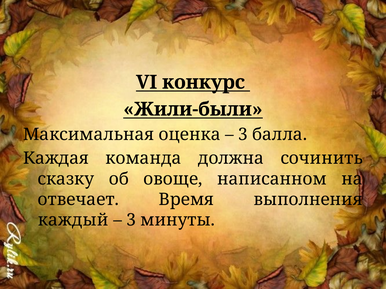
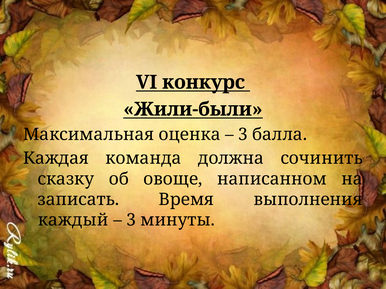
отвечает: отвечает -> записать (78, 200)
